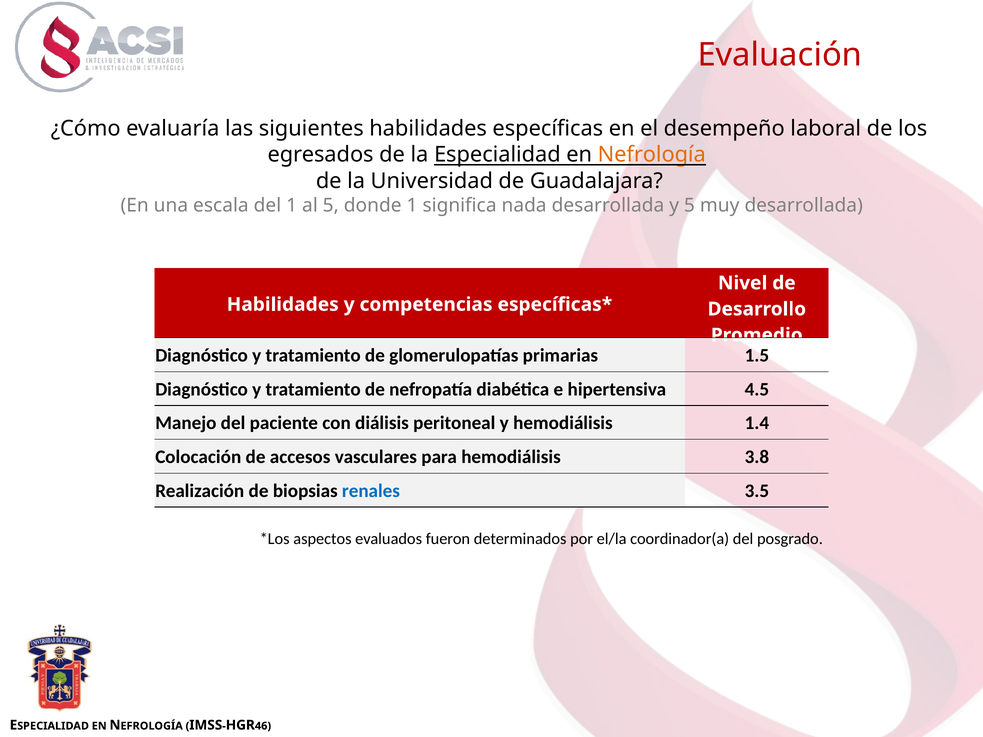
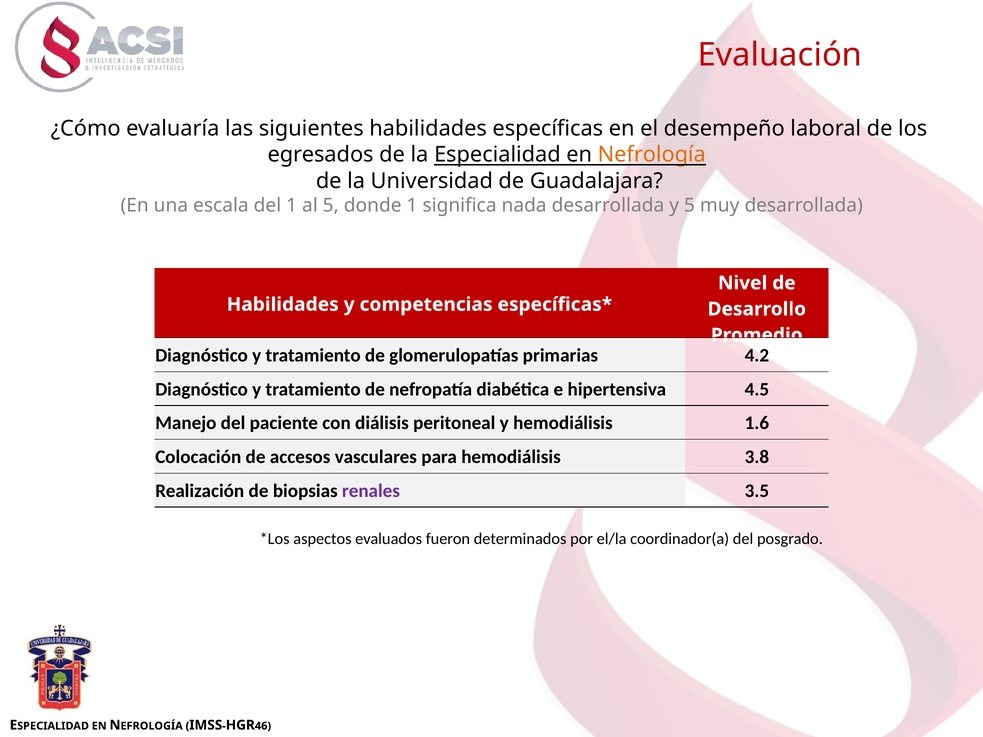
1.5: 1.5 -> 4.2 (757, 356)
1.4: 1.4 -> 1.6 (757, 423)
renales colour: blue -> purple (371, 491)
